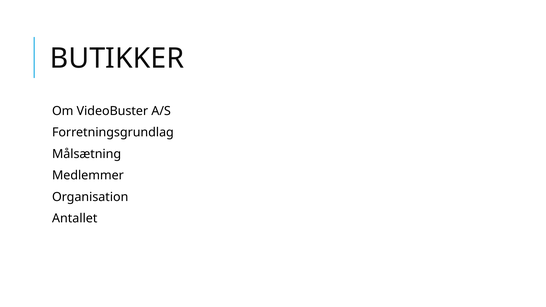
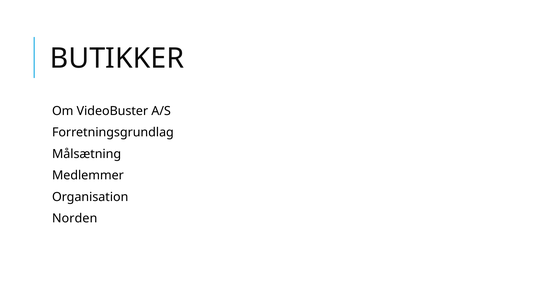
Antallet: Antallet -> Norden (75, 218)
